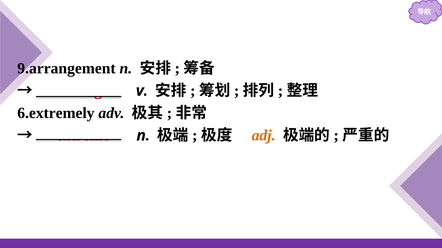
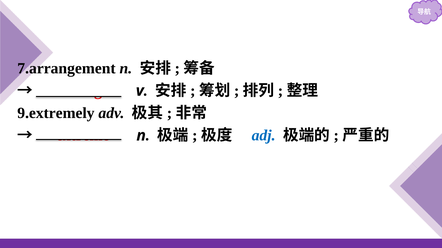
9.arrangement: 9.arrangement -> 7.arrangement (66, 68)
6.extremely: 6.extremely -> 9.extremely (56, 113)
adj colour: orange -> blue (264, 136)
